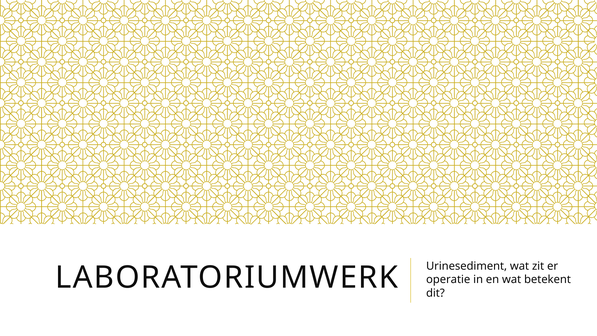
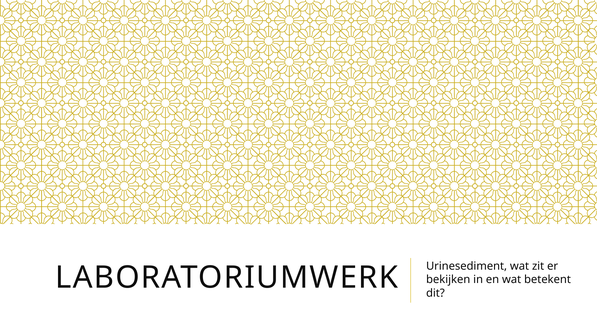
operatie: operatie -> bekijken (448, 279)
